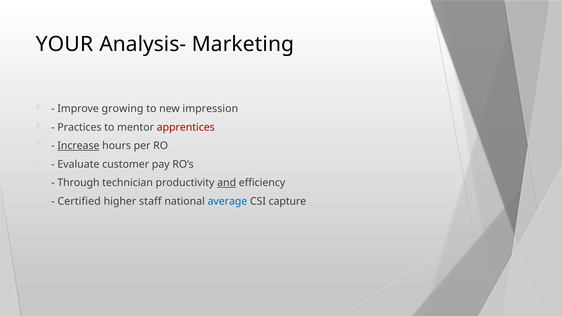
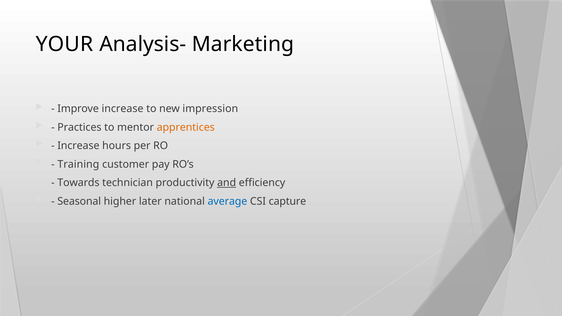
Improve growing: growing -> increase (123, 109)
apprentices colour: red -> orange (186, 127)
Increase underline: present -> none (78, 146)
Evaluate: Evaluate -> Training (78, 164)
Through: Through -> Towards (78, 183)
Certified: Certified -> Seasonal (79, 201)
staff: staff -> later (150, 201)
